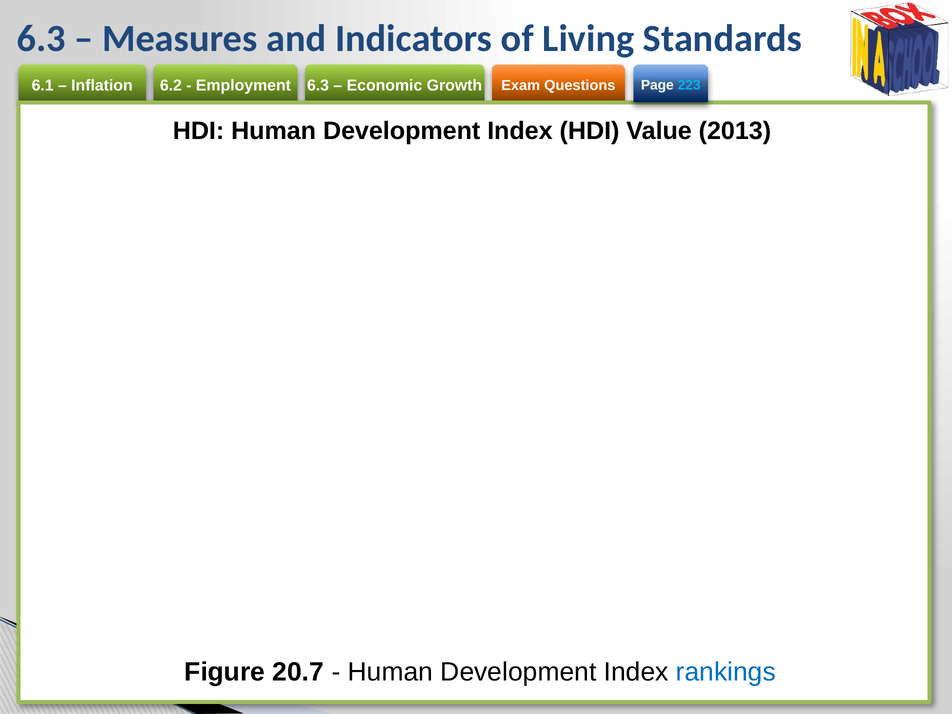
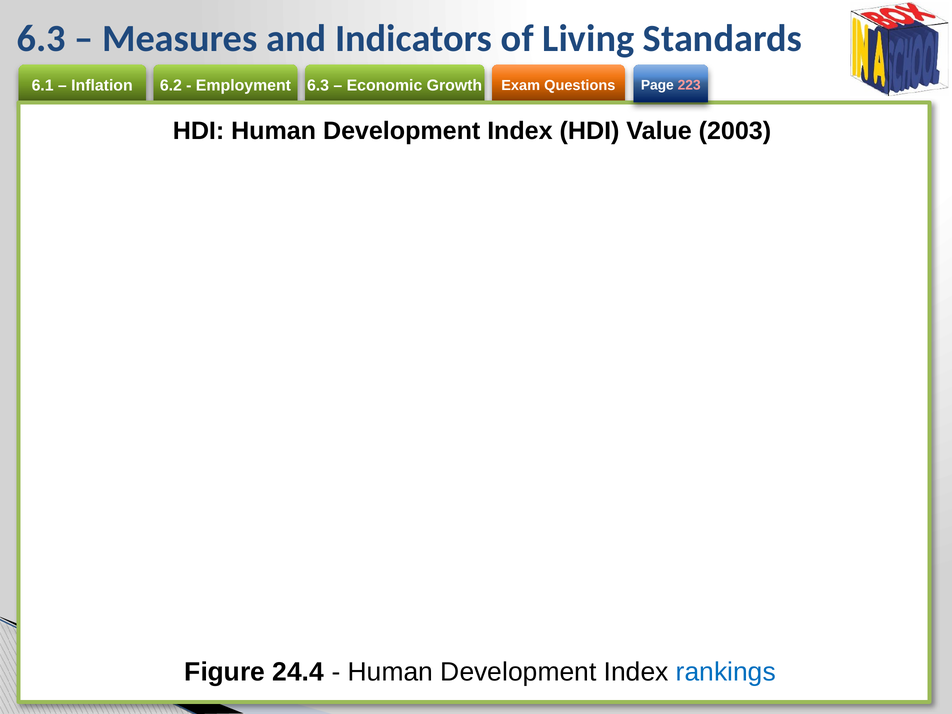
223 colour: light blue -> pink (689, 85)
2013: 2013 -> 2003 (735, 131)
20.7: 20.7 -> 24.4 (298, 672)
